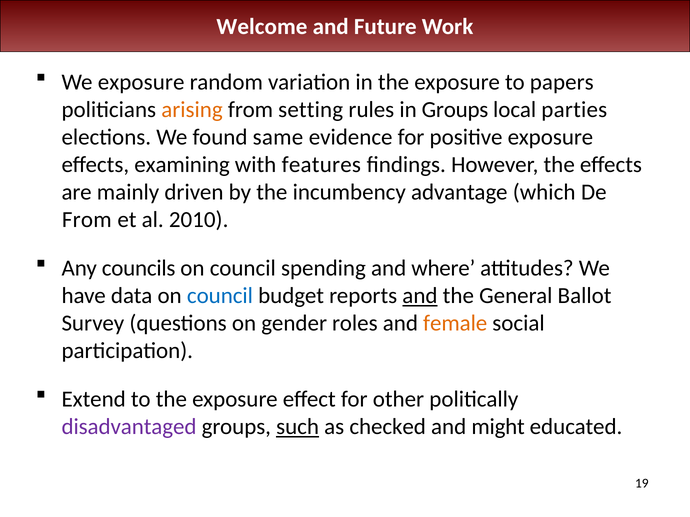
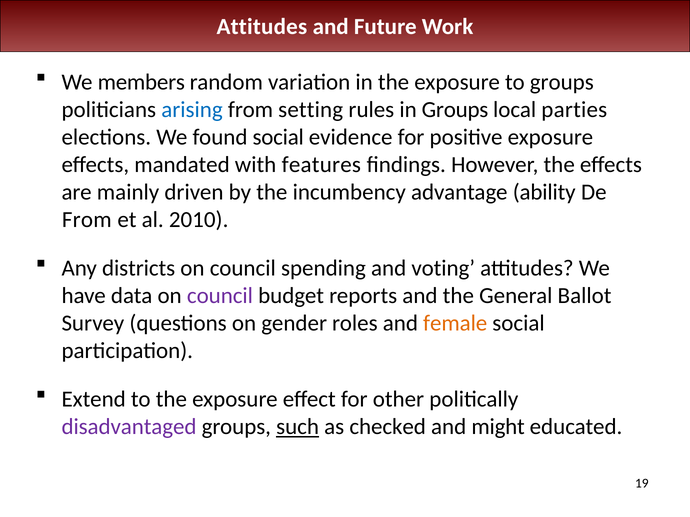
Welcome: Welcome -> Attitudes (262, 27)
We exposure: exposure -> members (141, 82)
to papers: papers -> groups (562, 82)
arising colour: orange -> blue (192, 110)
found same: same -> social (278, 137)
examining: examining -> mandated (182, 165)
which: which -> ability (544, 193)
councils: councils -> districts (139, 268)
where: where -> voting (443, 268)
council colour: blue -> purple (220, 296)
and underline: present -> none (420, 296)
